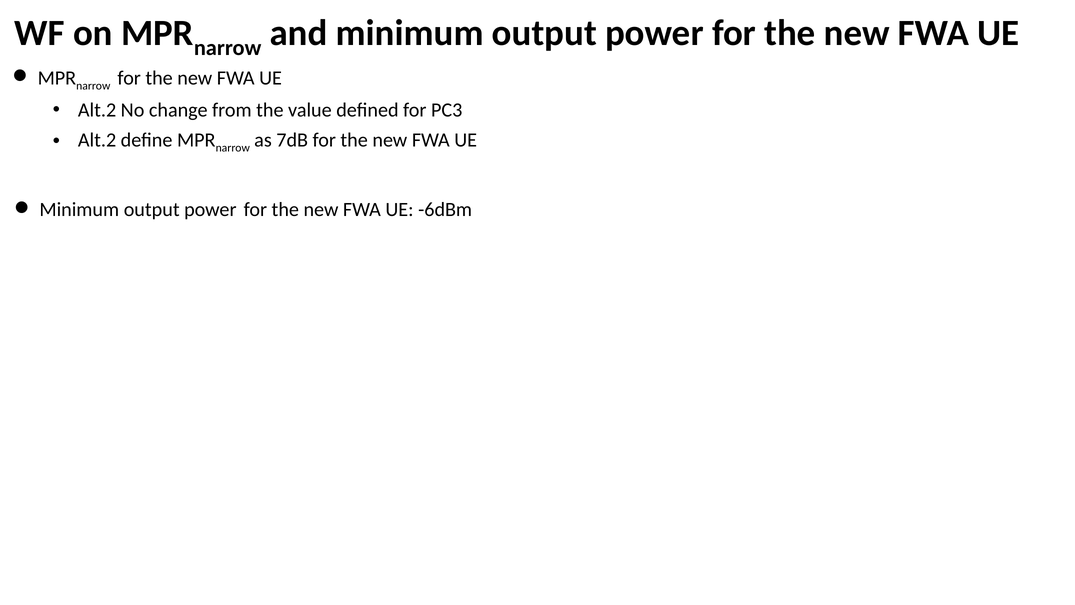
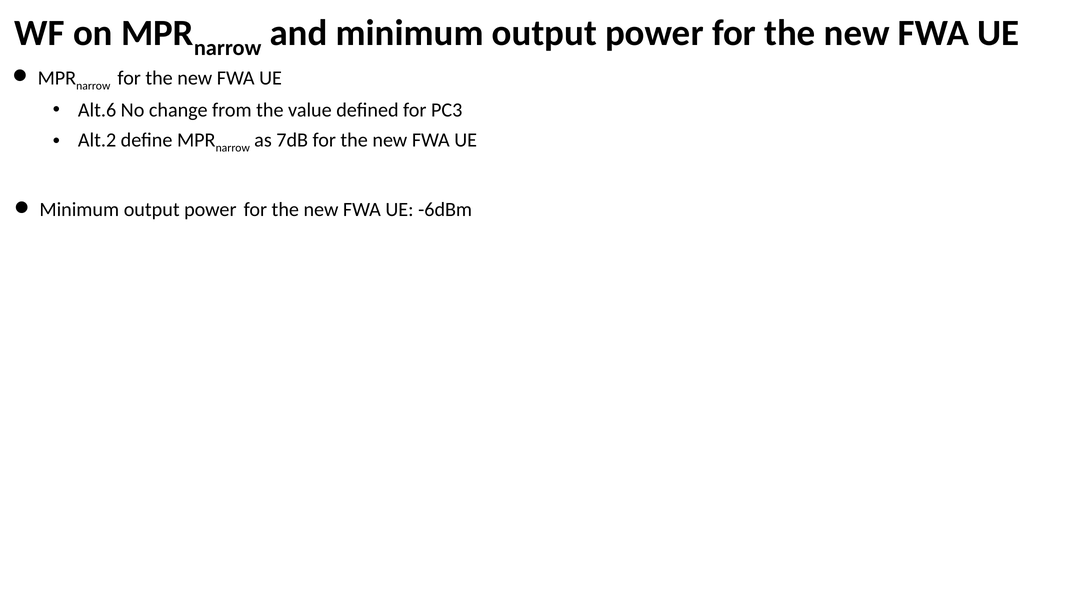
Alt.2: Alt.2 -> Alt.6 (97, 110)
